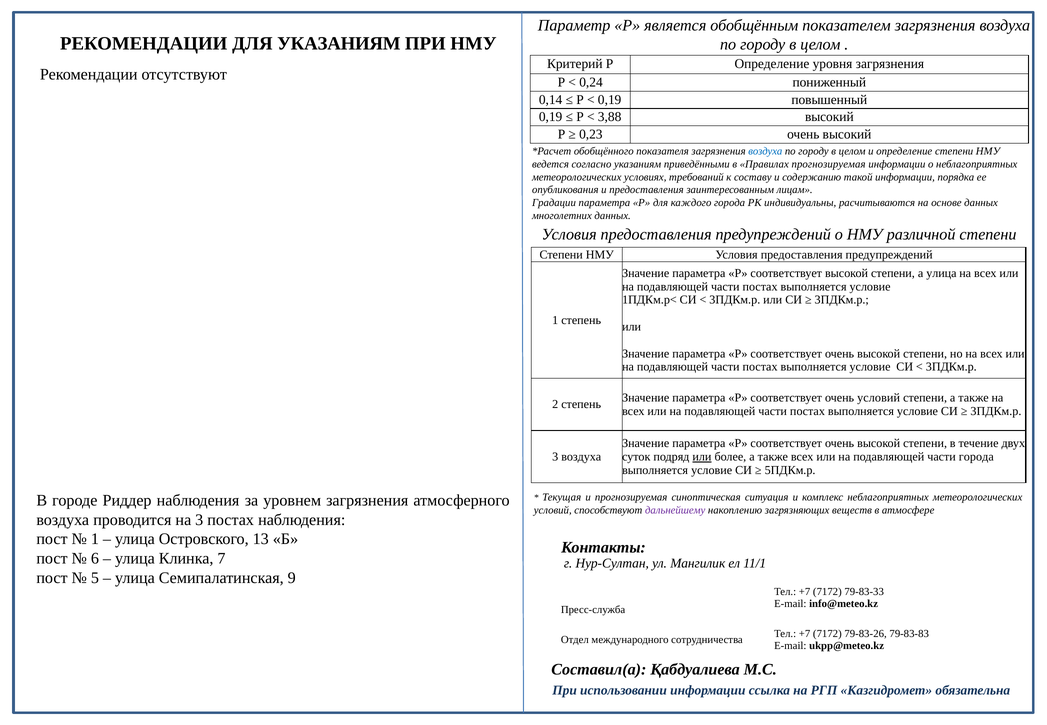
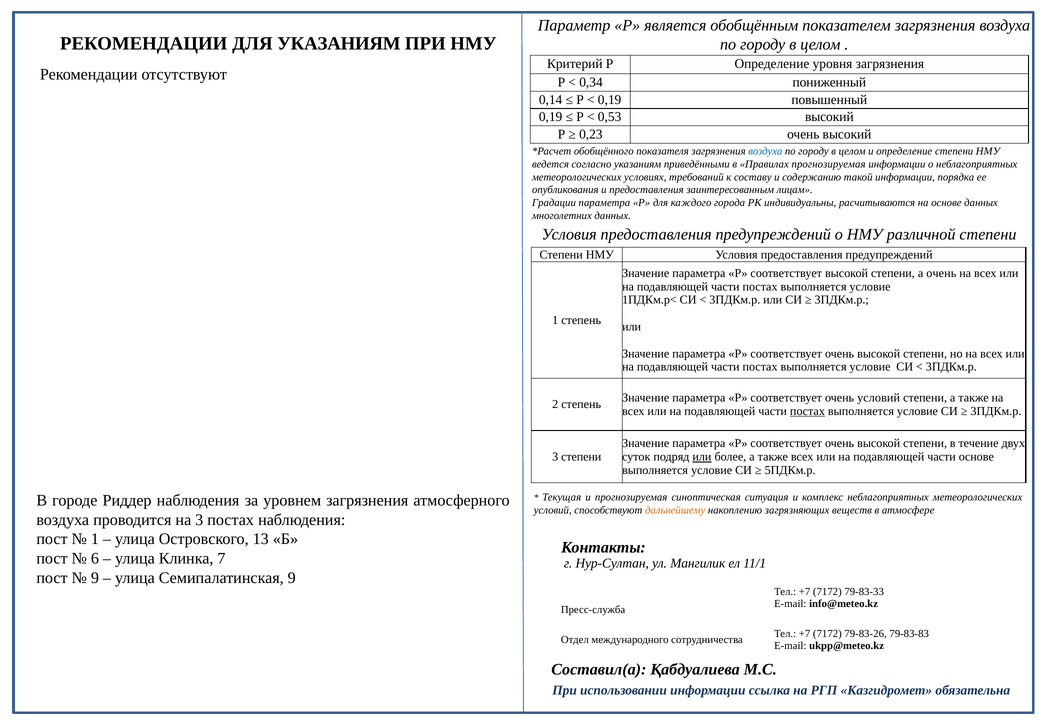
0,24: 0,24 -> 0,34 (591, 82)
3,88: 3,88 -> 0,53 (610, 117)
а улица: улица -> очень (941, 273)
постах underline: none -> present (807, 411)
3 воздуха: воздуха -> степени (581, 457)
части города: города -> основе (976, 457)
дальнейшему colour: purple -> orange (675, 510)
5: 5 -> 9 (95, 578)
